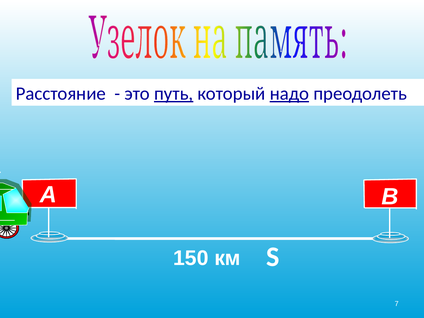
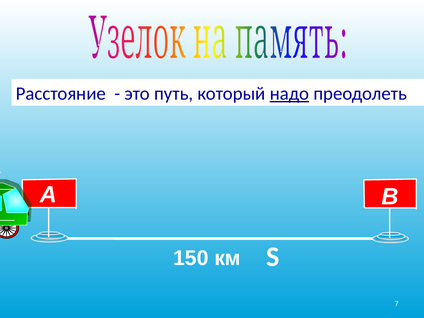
путь underline: present -> none (174, 94)
